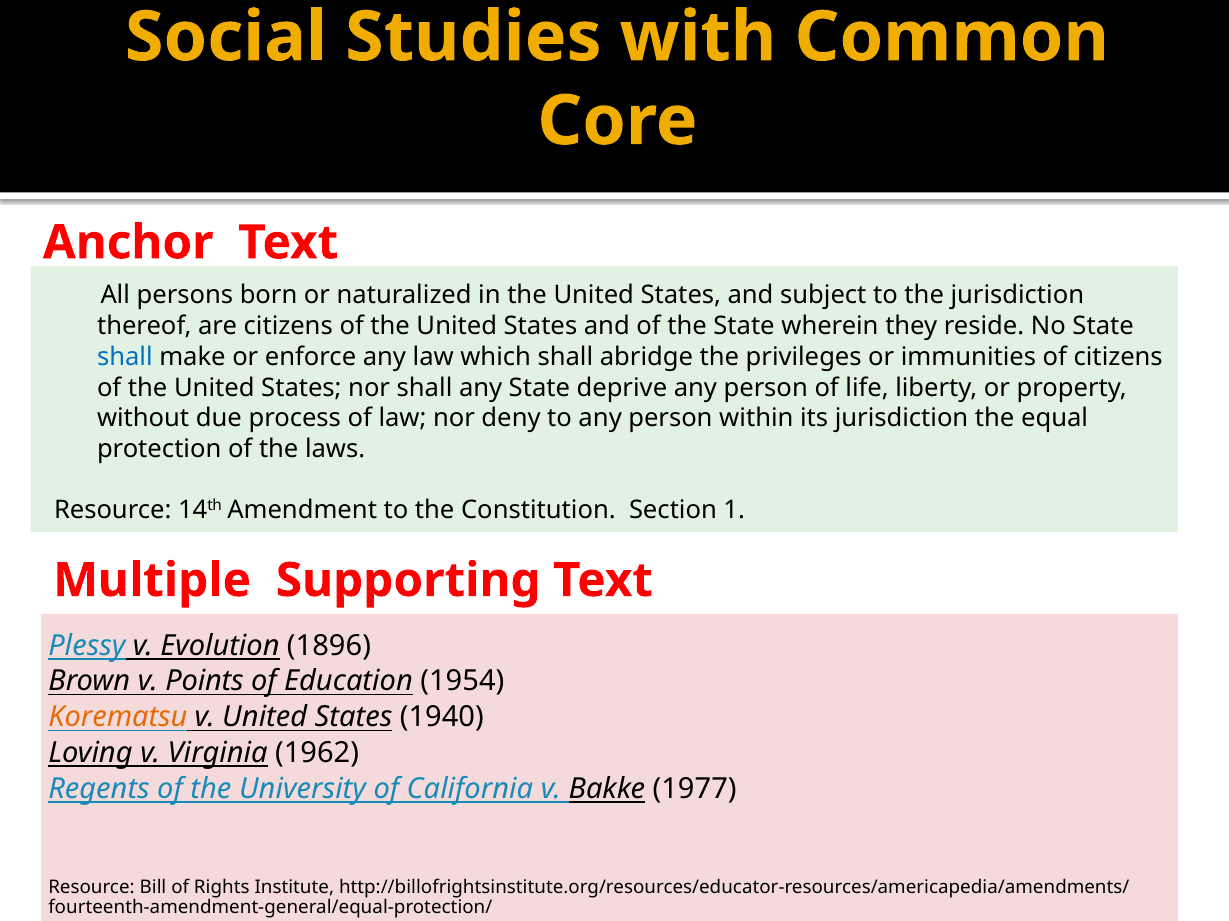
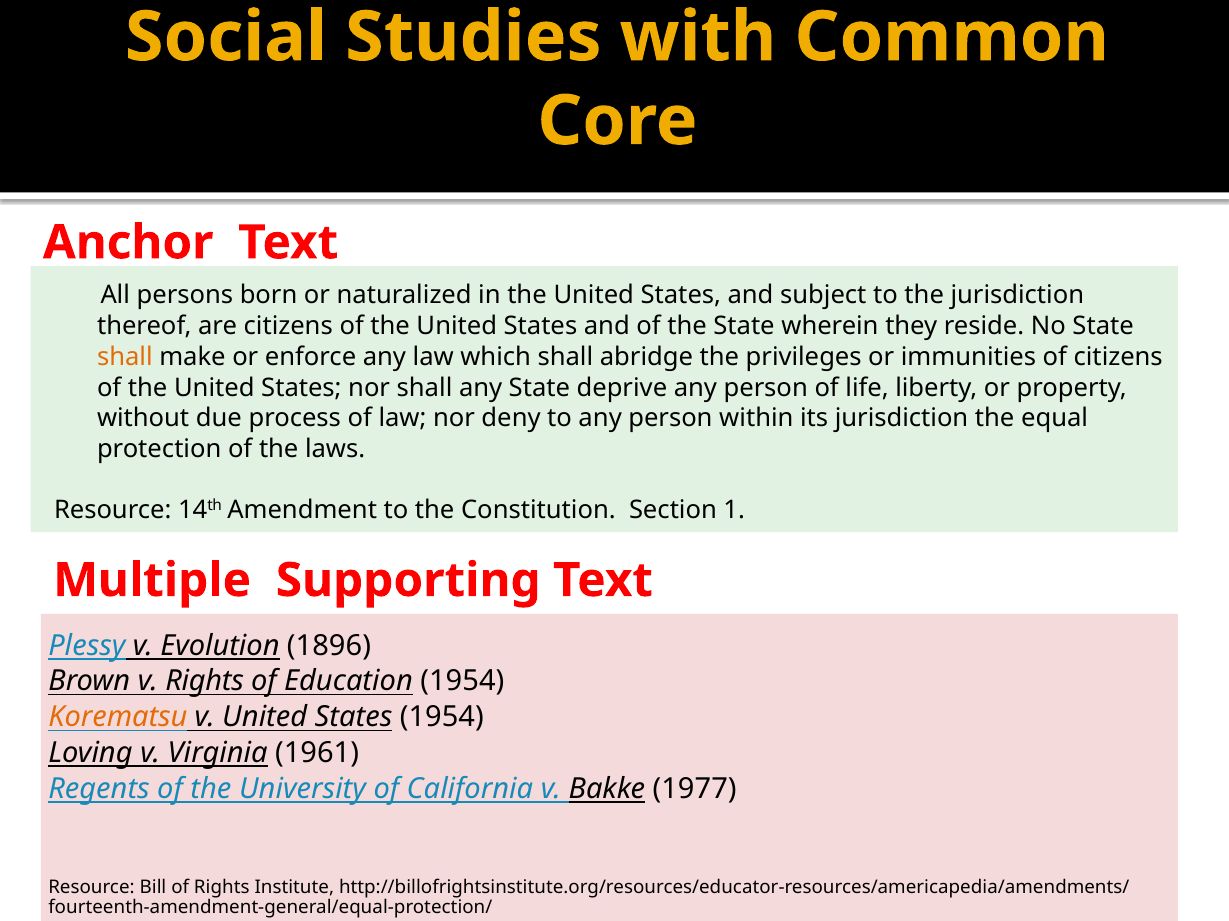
shall colour: blue -> orange (125, 357)
v Points: Points -> Rights (205, 682)
States 1940: 1940 -> 1954 (442, 718)
1962: 1962 -> 1961 (317, 753)
